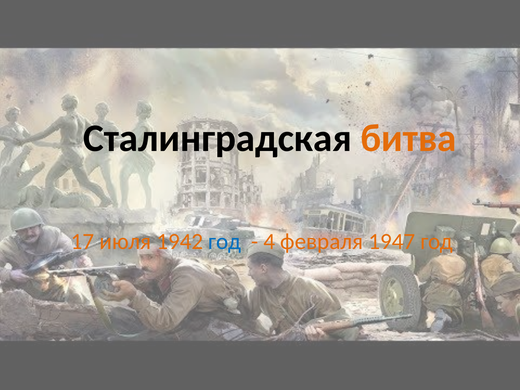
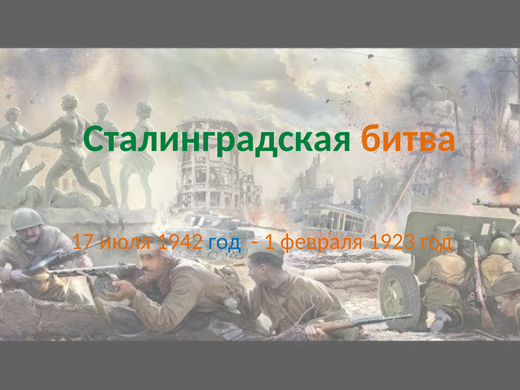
Сталинградская colour: black -> green (218, 138)
4: 4 -> 1 (269, 242)
1947: 1947 -> 1923 (392, 242)
